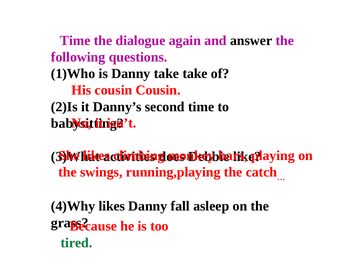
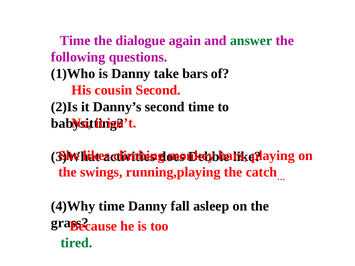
answer colour: black -> green (251, 41)
take take: take -> bars (195, 74)
cousin Cousin: Cousin -> Second (158, 90)
4)Why likes: likes -> time (112, 206)
